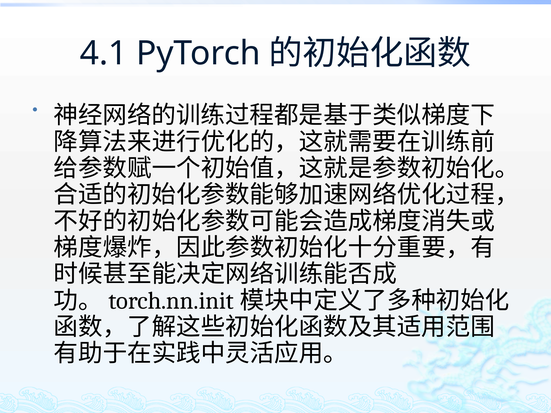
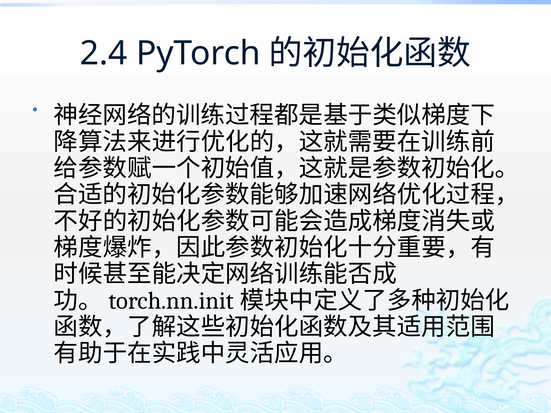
4.1: 4.1 -> 2.4 (104, 53)
